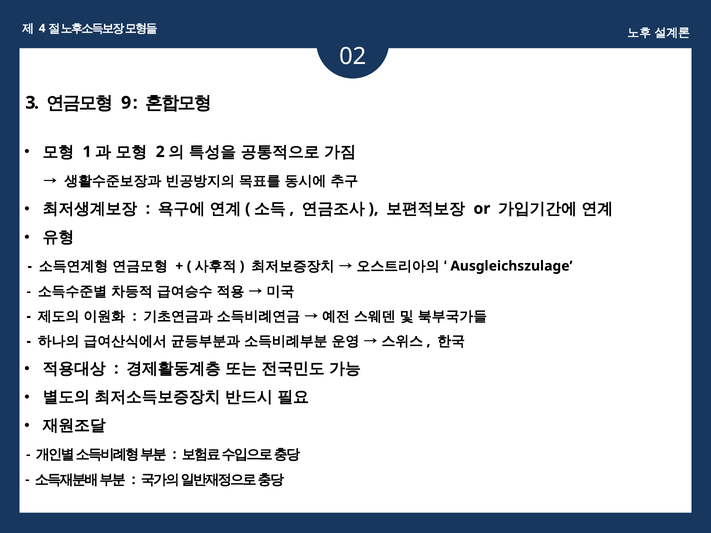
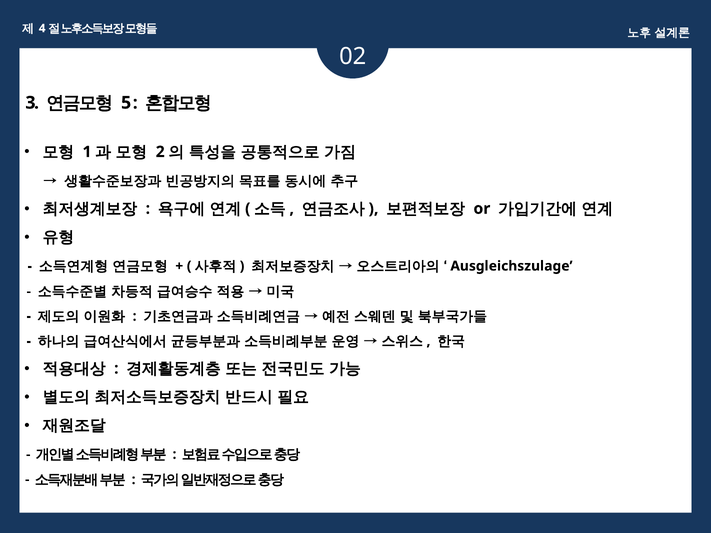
9: 9 -> 5 (126, 103)
